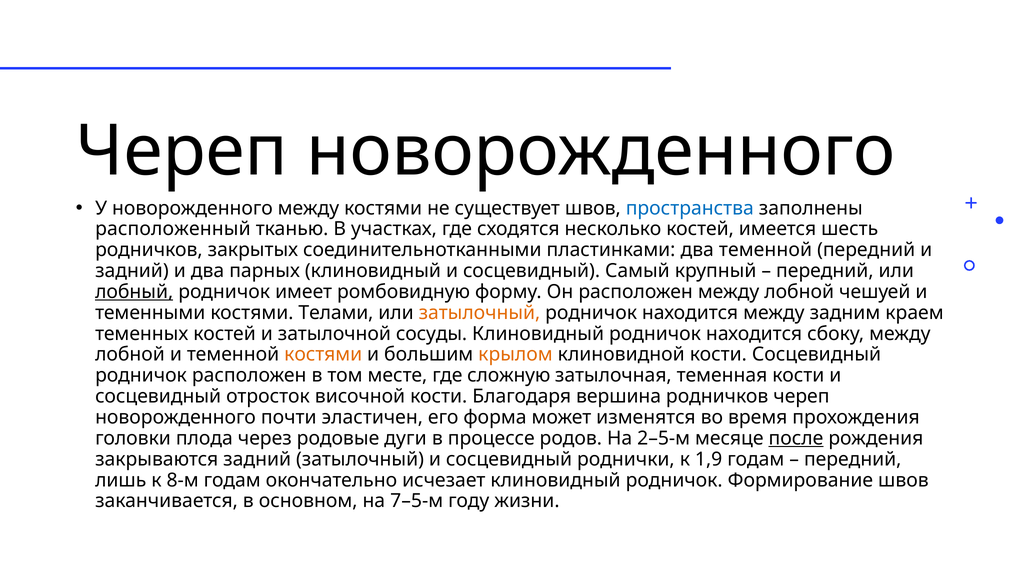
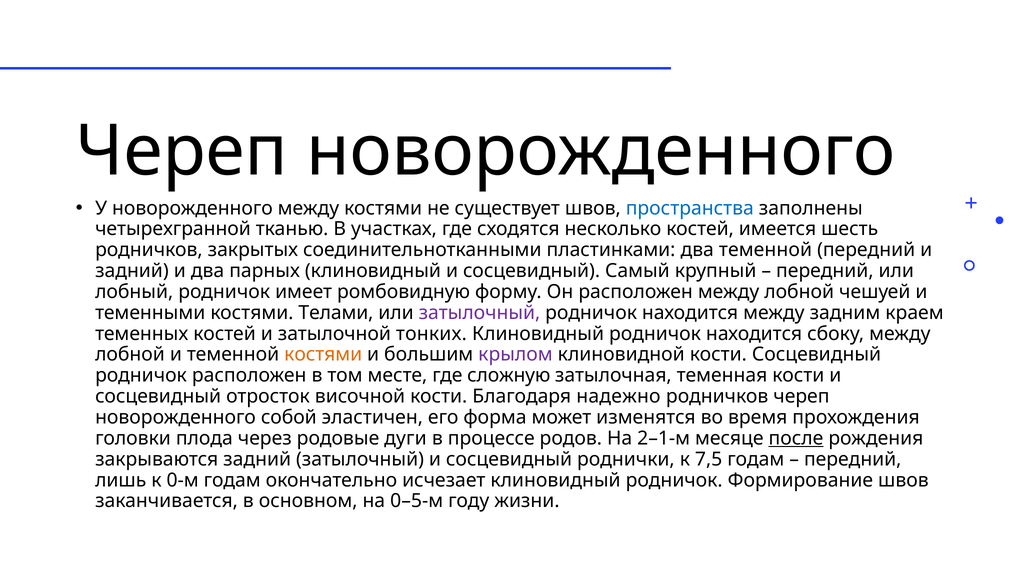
расположенный: расположенный -> четырехгранной (173, 229)
лобный underline: present -> none (134, 292)
затылочный colour: orange -> purple (479, 312)
сосуды: сосуды -> тонких (431, 333)
крылом colour: orange -> purple (515, 354)
вершина: вершина -> надежно (618, 396)
почти: почти -> собой (289, 417)
2–5-м: 2–5-м -> 2–1-м (664, 438)
1,9: 1,9 -> 7,5 (709, 459)
8-м: 8-м -> 0-м (183, 480)
7–5-м: 7–5-м -> 0–5-м (417, 501)
